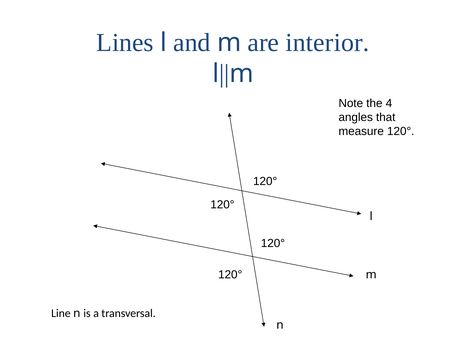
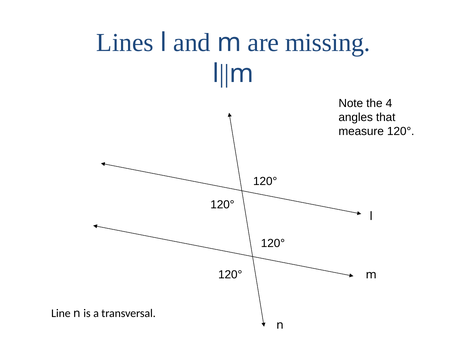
interior: interior -> missing (328, 43)
